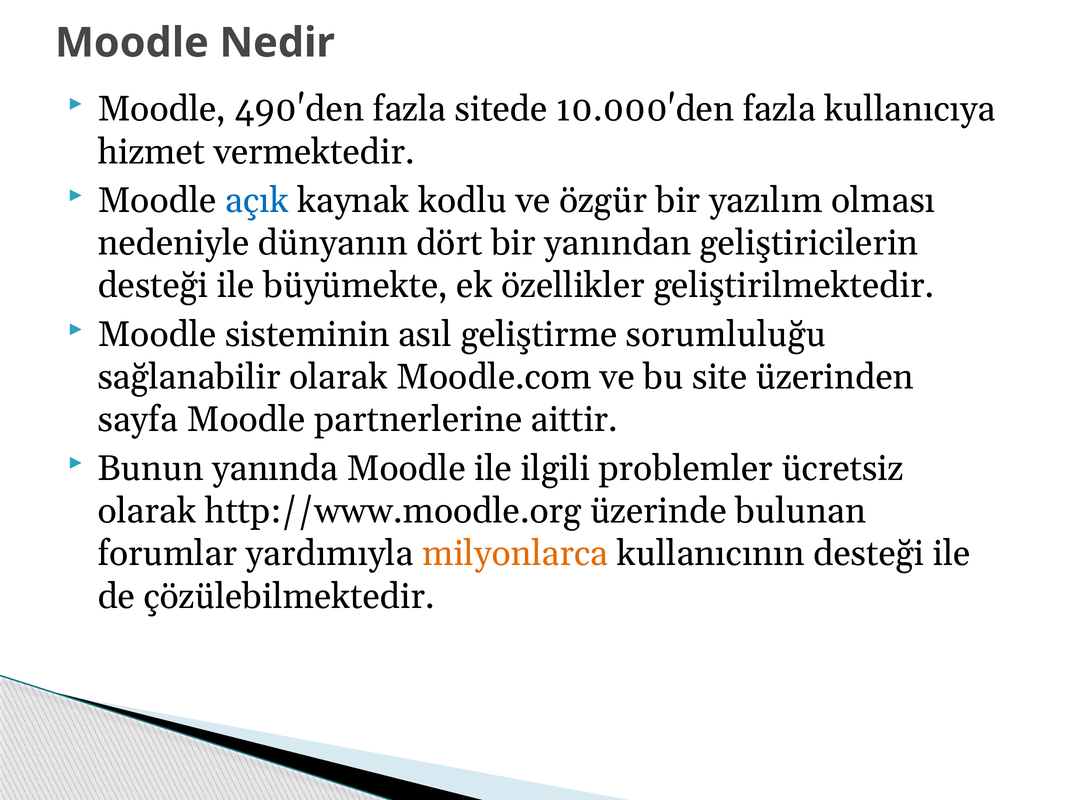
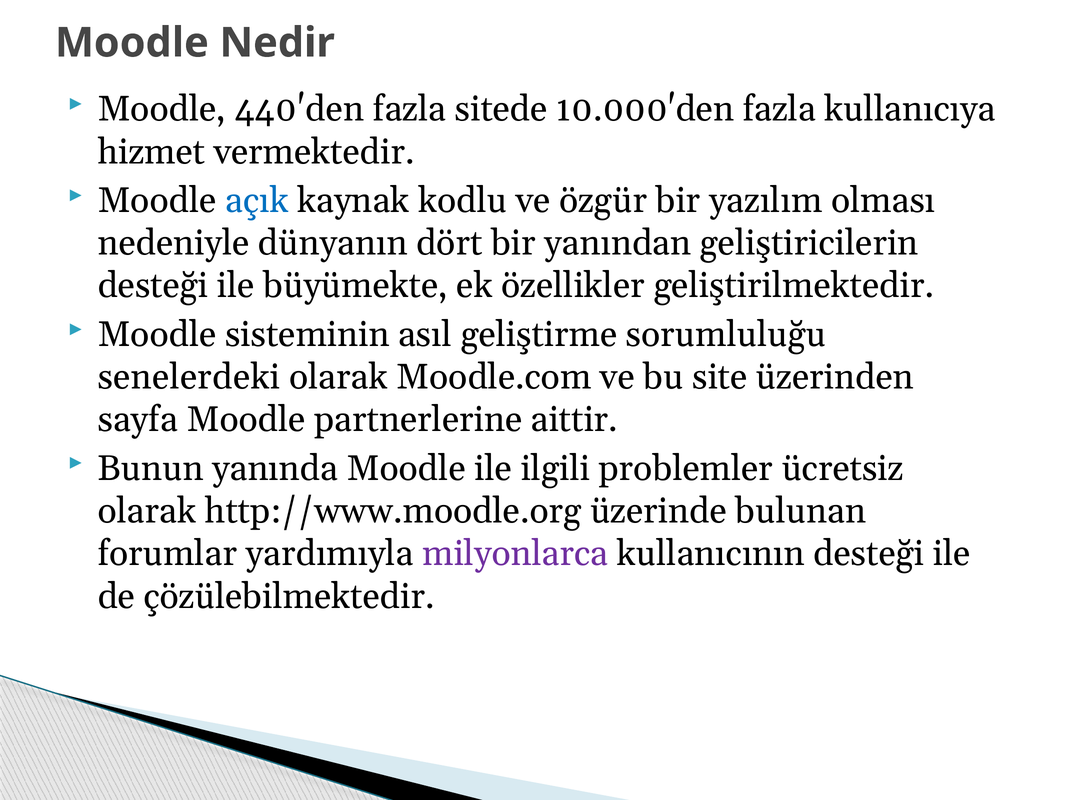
490'den: 490'den -> 440'den (299, 109)
sağlanabilir: sağlanabilir -> senelerdeki (189, 377)
milyonlarca colour: orange -> purple (515, 553)
